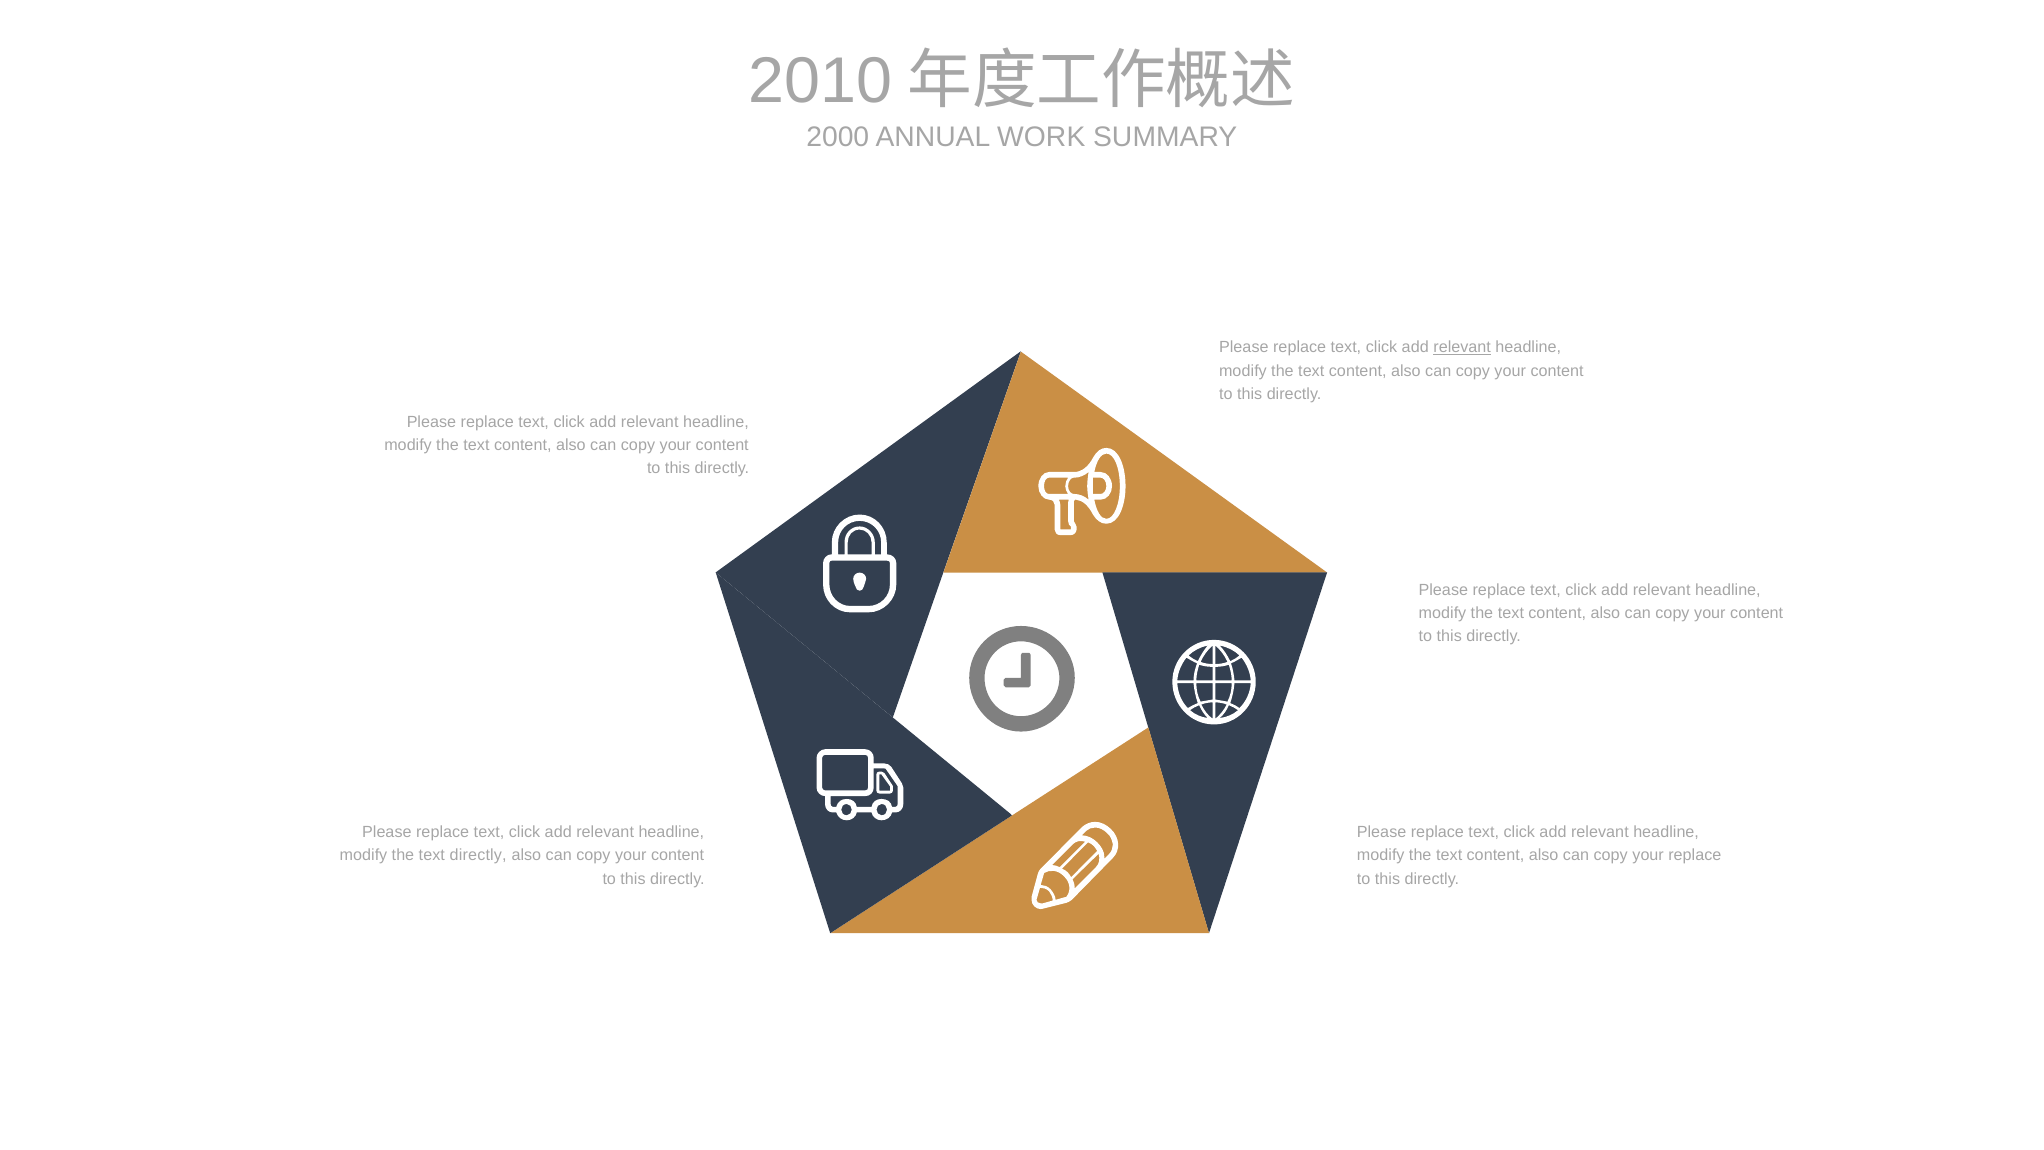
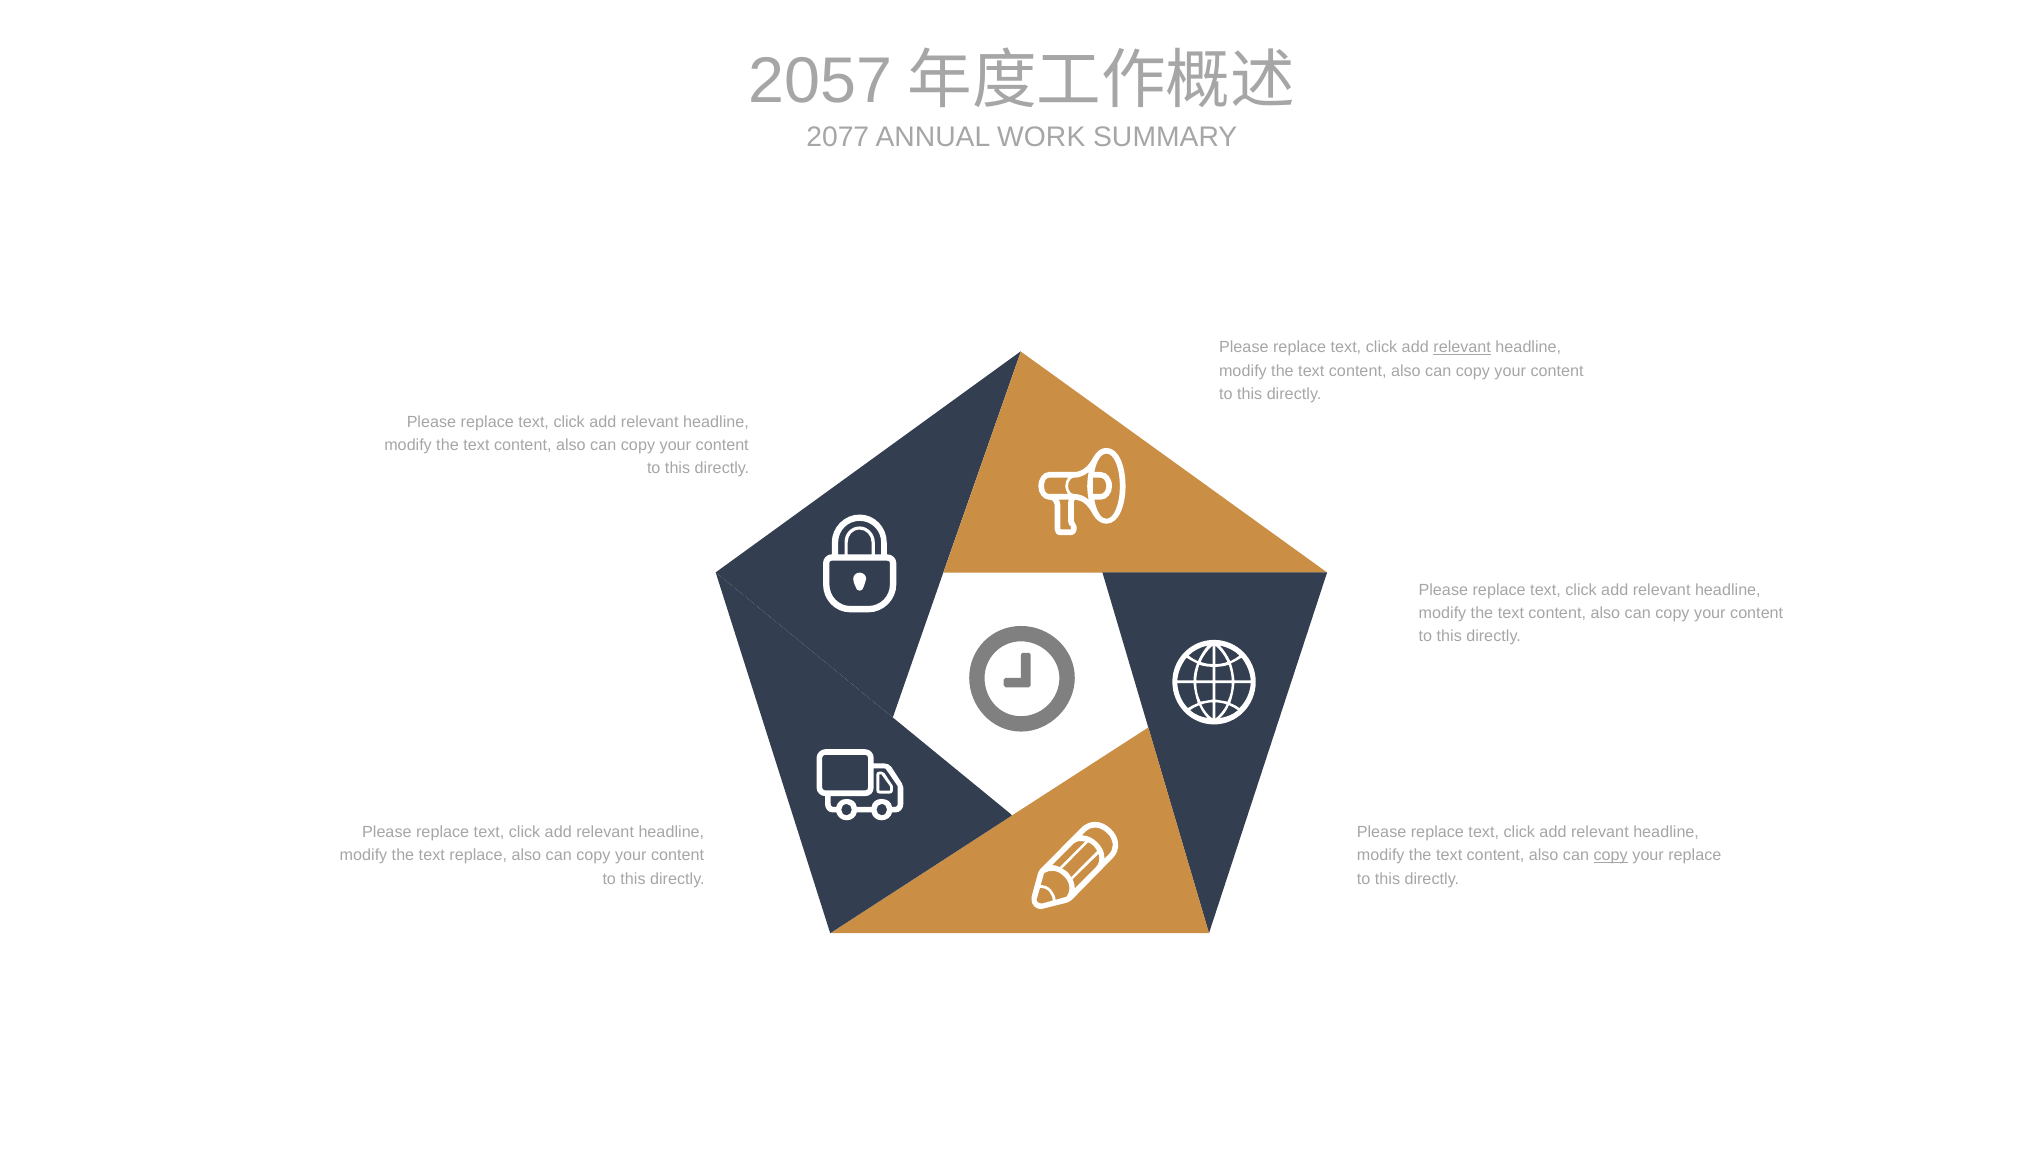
2010: 2010 -> 2057 (820, 81)
2000: 2000 -> 2077 (838, 137)
text directly: directly -> replace (478, 855)
copy underline: none -> present (1611, 855)
